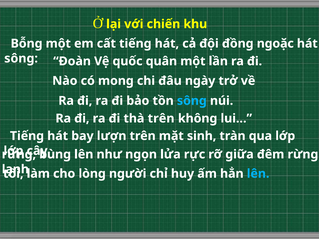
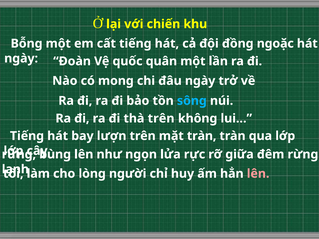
sông: sông -> ngày (21, 58)
mặt sinh: sinh -> tràn (202, 136)
lên colour: light blue -> pink (258, 174)
